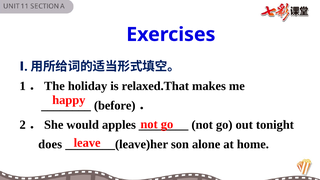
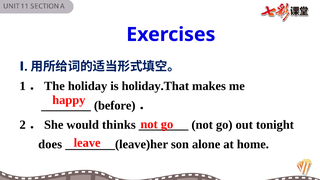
relaxed.That: relaxed.That -> holiday.That (155, 86)
apples: apples -> thinks (119, 125)
